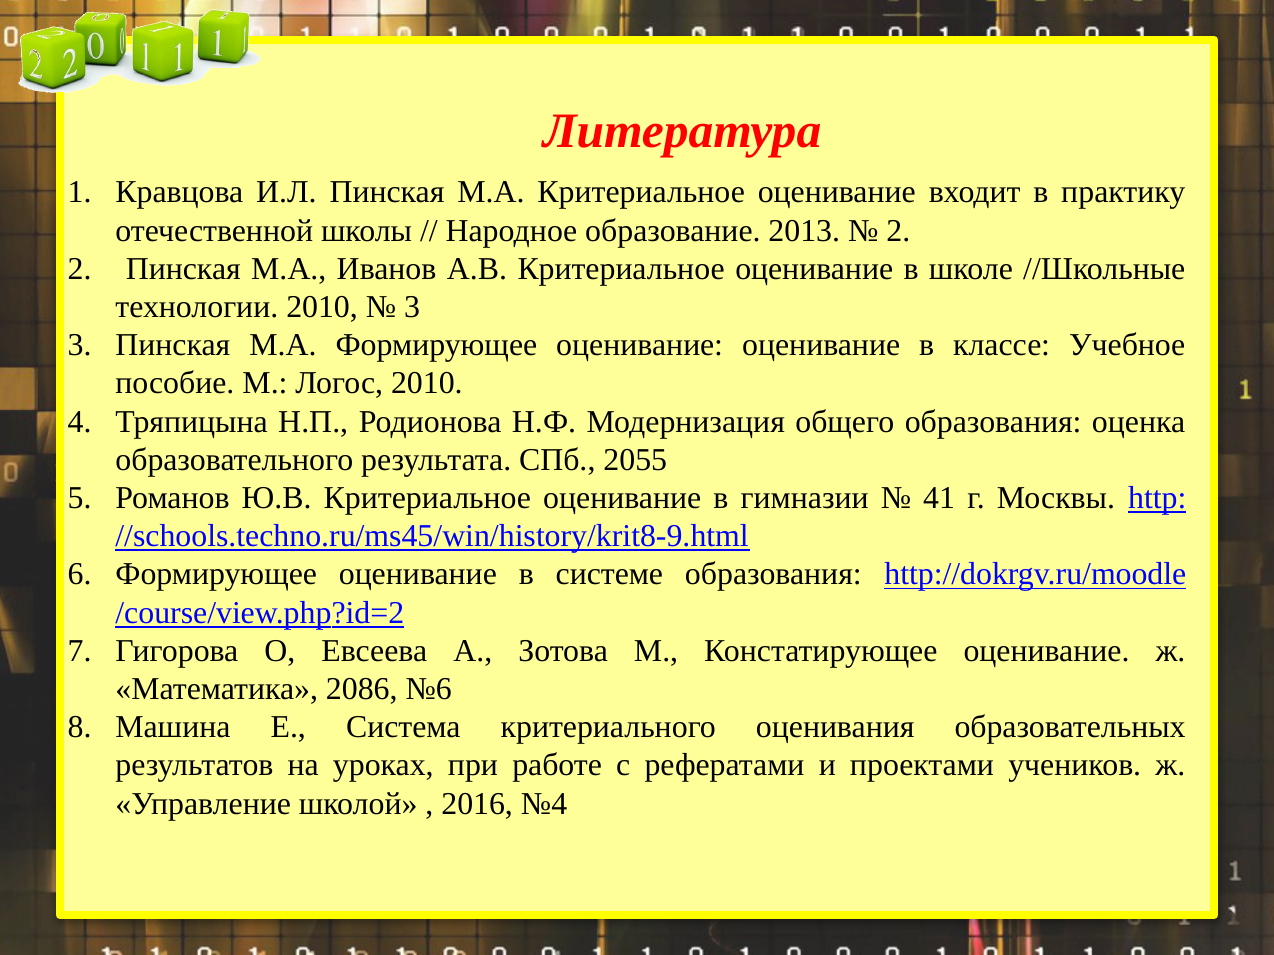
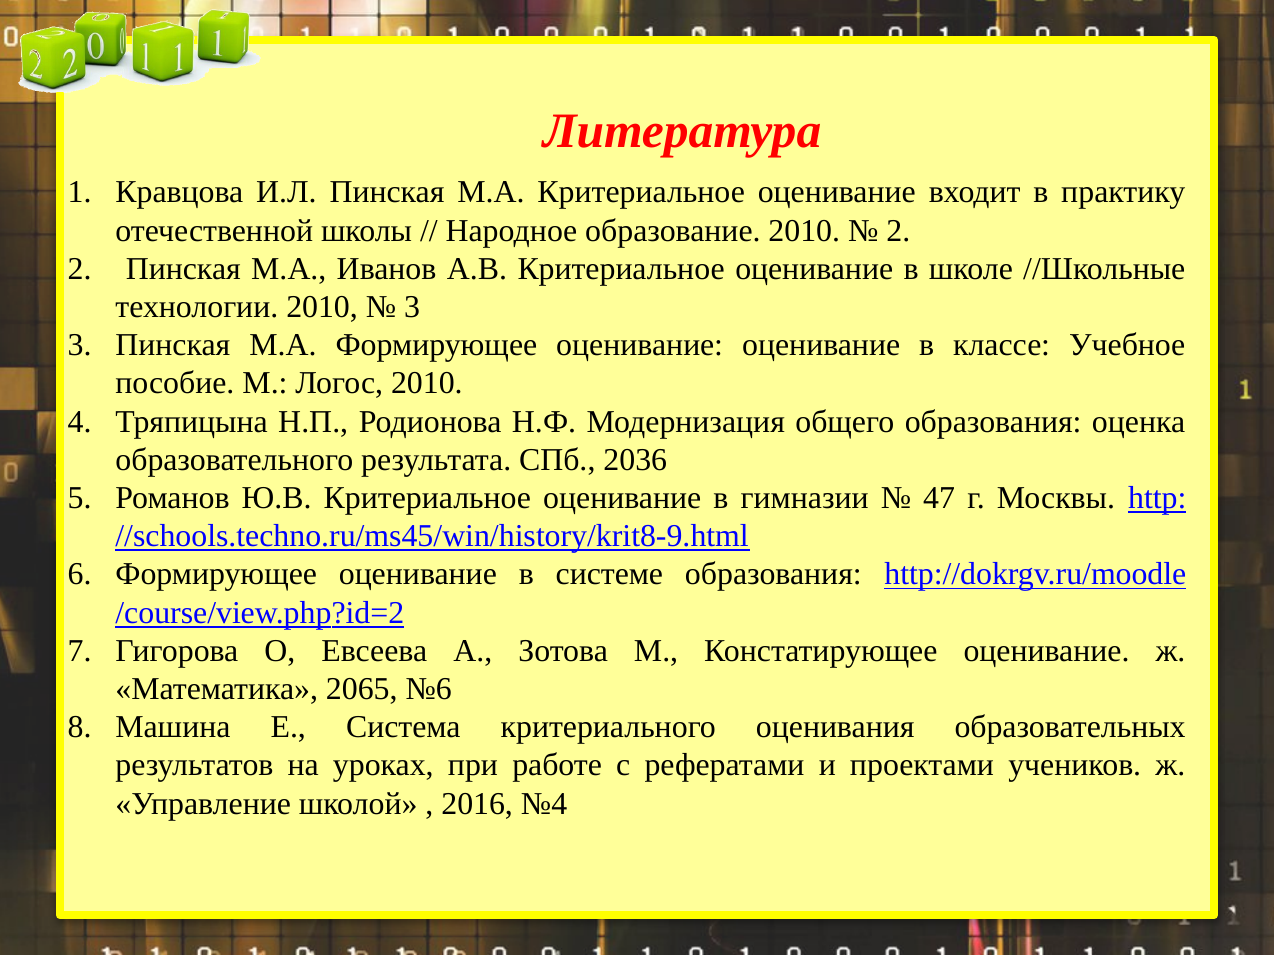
образование 2013: 2013 -> 2010 (804, 231)
2055: 2055 -> 2036 (635, 460)
41: 41 -> 47 (939, 498)
2086: 2086 -> 2065 (362, 689)
